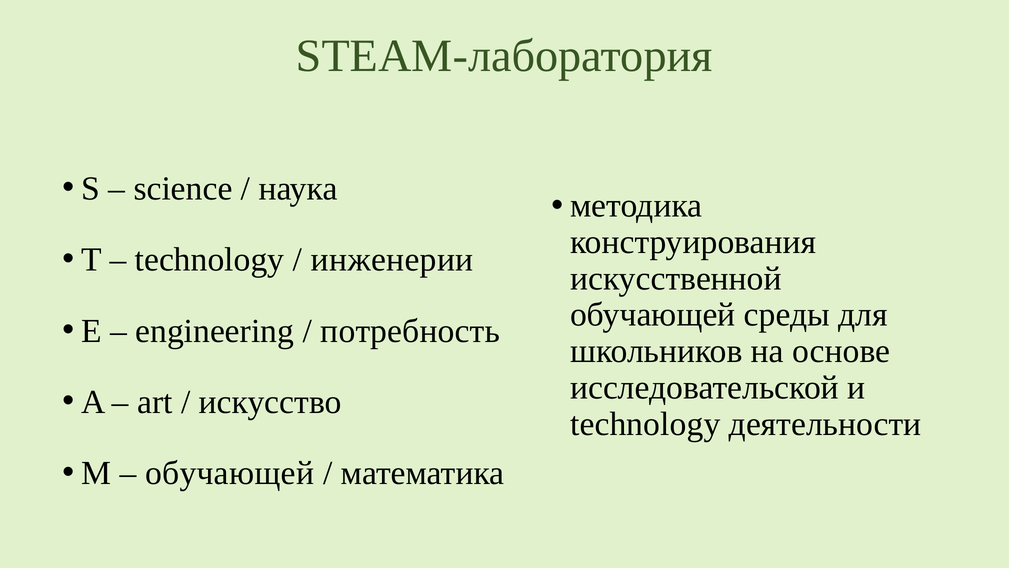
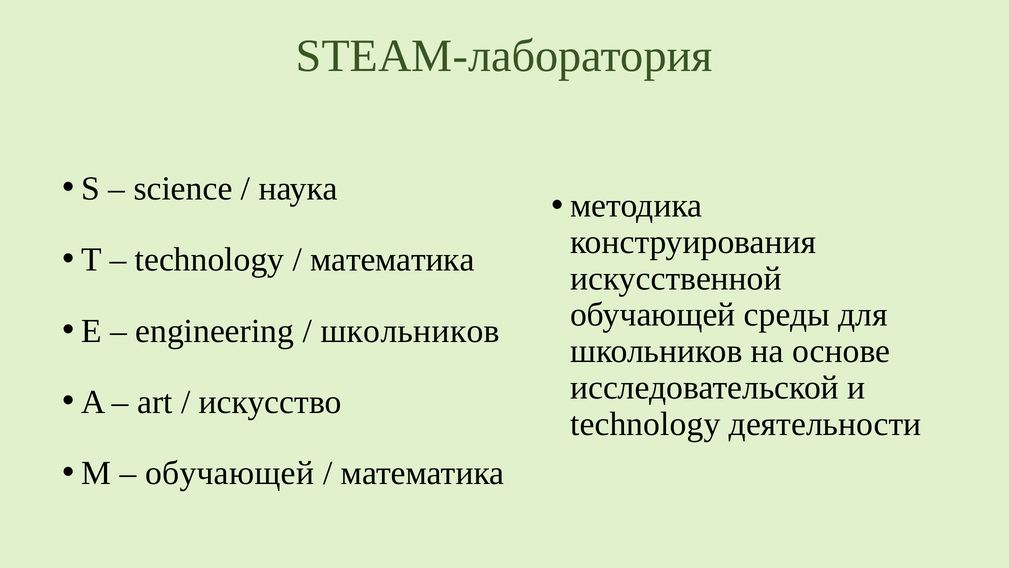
инженерии: инженерии -> математика (392, 260)
потребность: потребность -> школьников (410, 331)
